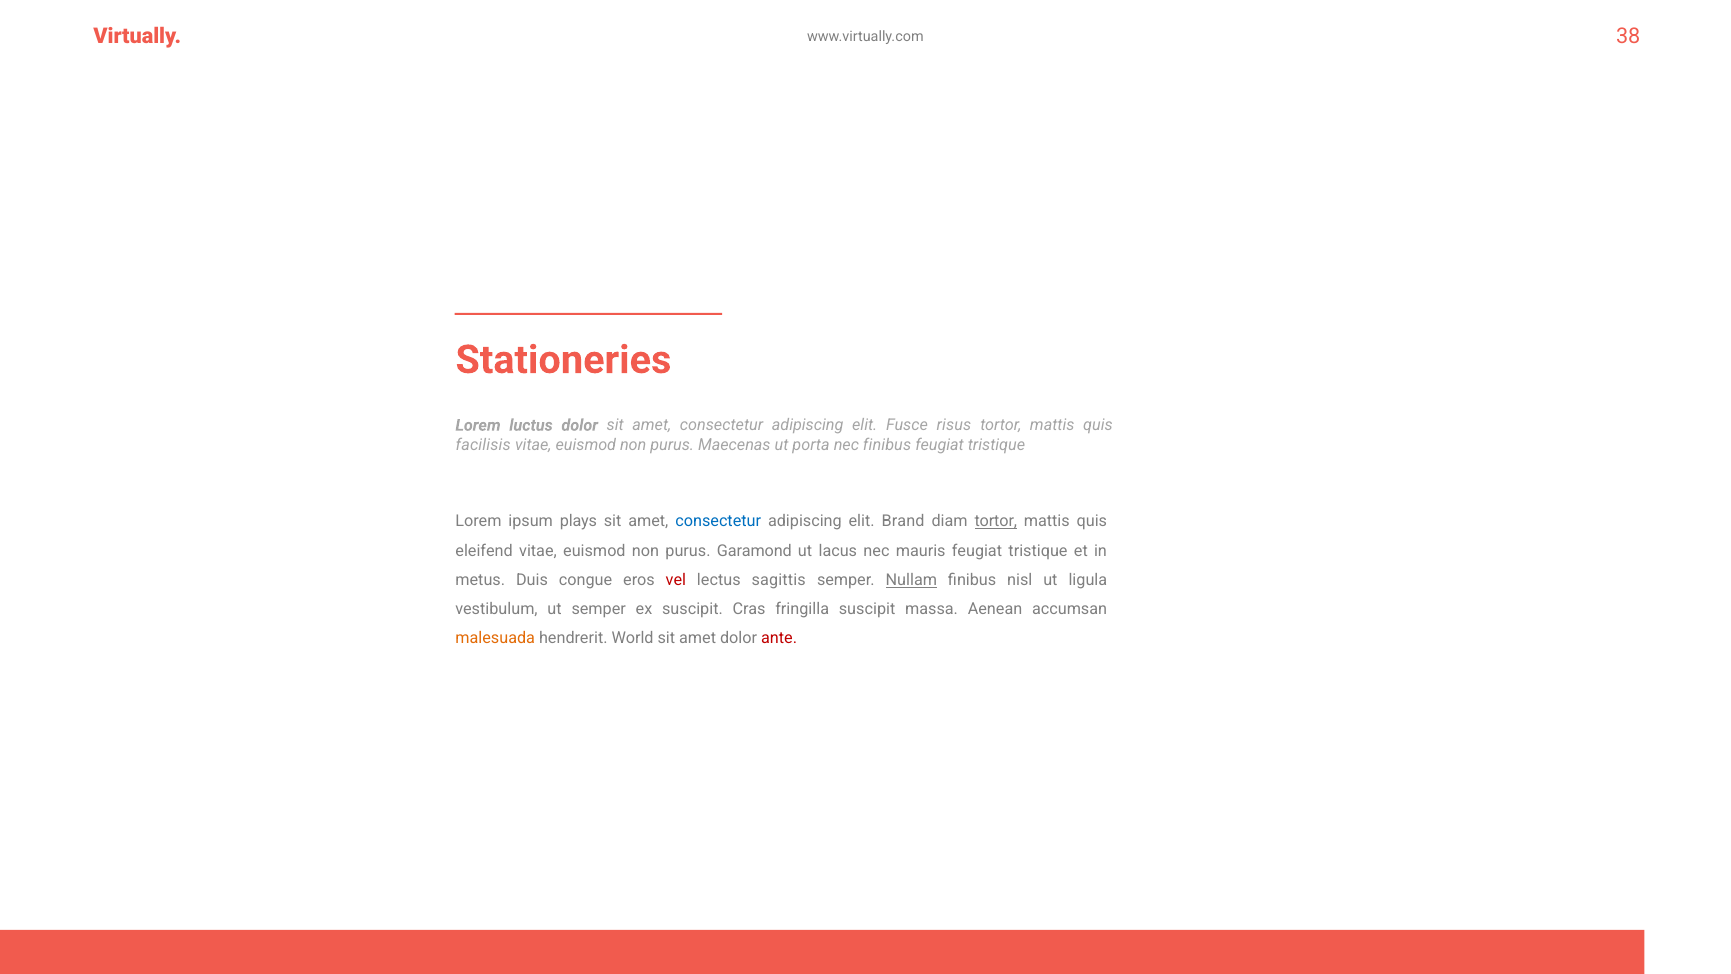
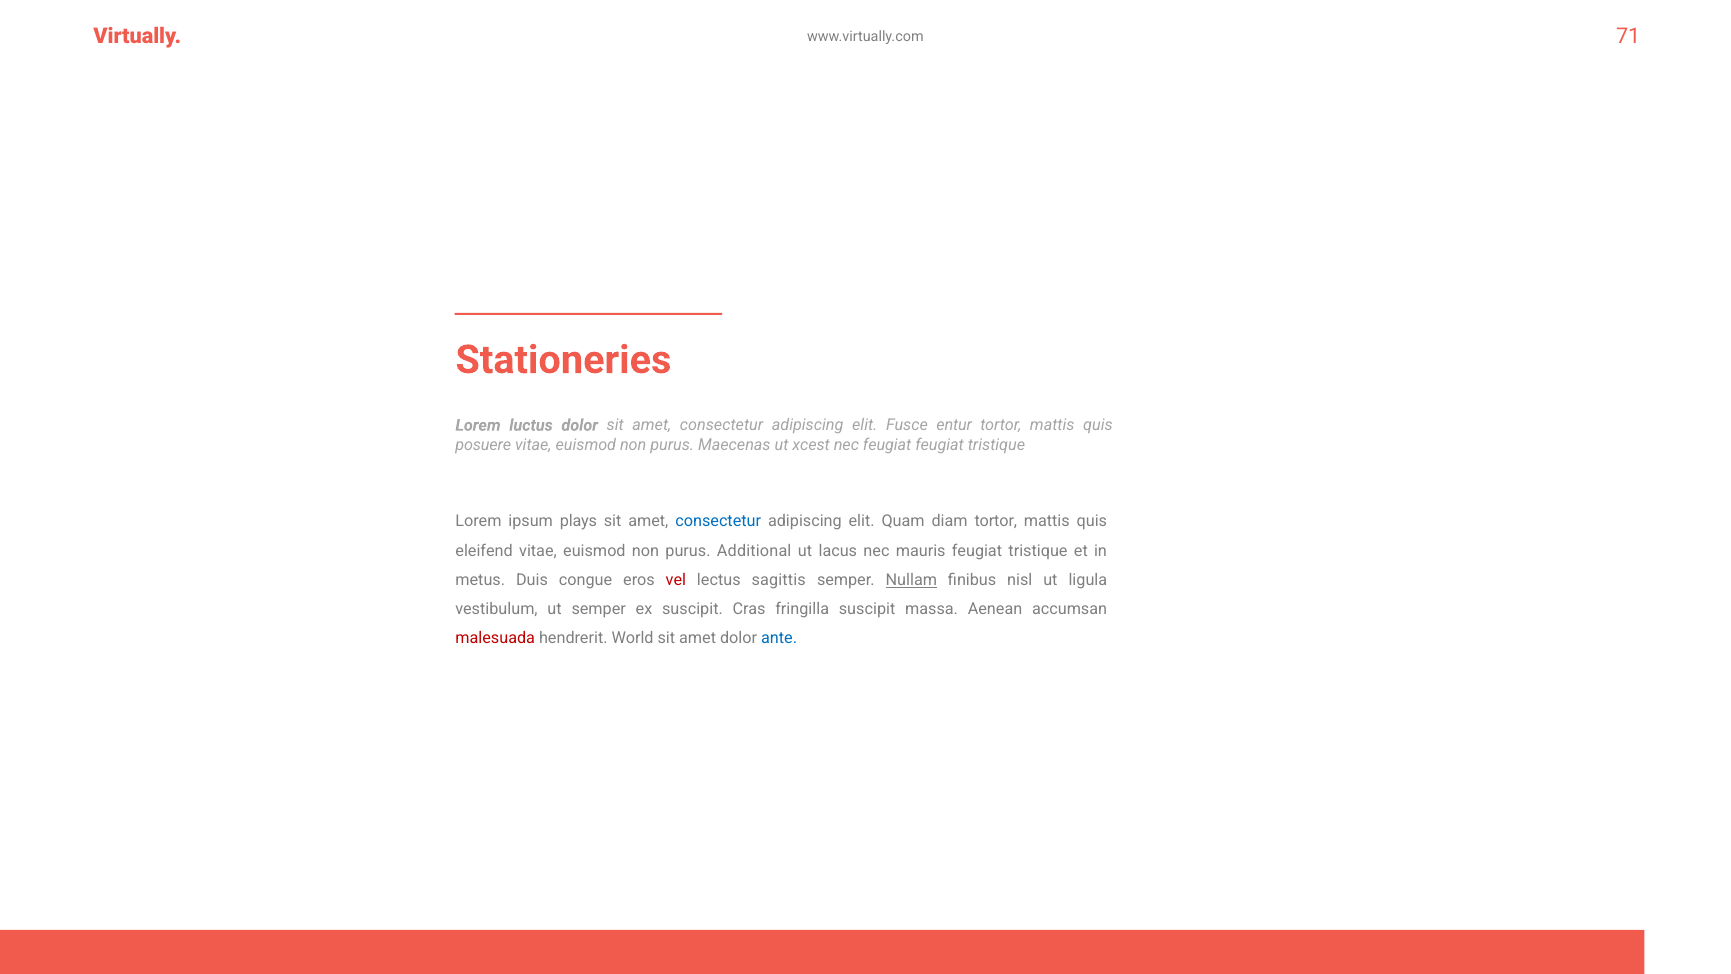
38: 38 -> 71 (1628, 36)
risus: risus -> entur (954, 425)
facilisis: facilisis -> posuere (483, 445)
porta: porta -> xcest (811, 445)
nec finibus: finibus -> feugiat (887, 445)
Brand: Brand -> Quam (903, 521)
tortor underline: present -> none (996, 521)
Garamond: Garamond -> Additional (754, 551)
malesuada colour: orange -> red (495, 638)
ante colour: red -> blue (779, 638)
